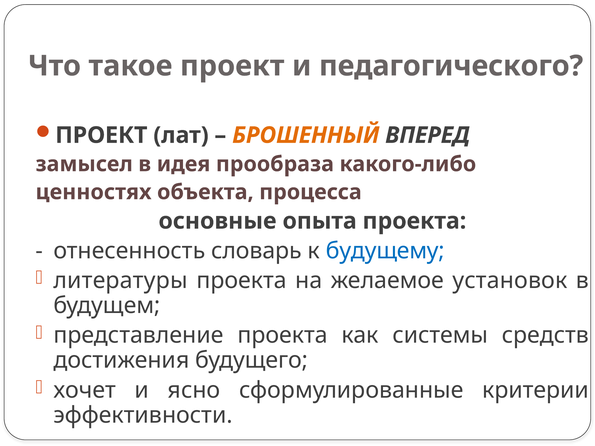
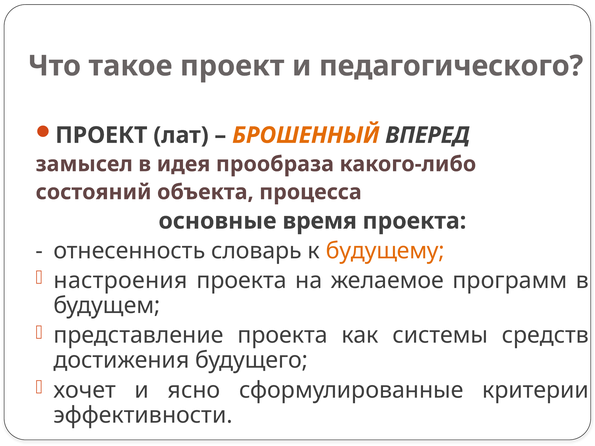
ценностях: ценностях -> состояний (94, 192)
опыта: опыта -> время (320, 221)
будущему colour: blue -> orange (385, 251)
литературы: литературы -> настроения (121, 281)
установок: установок -> программ (510, 281)
